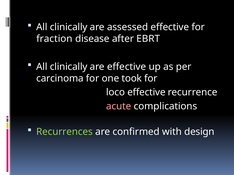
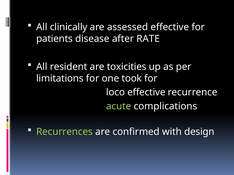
fraction: fraction -> patients (55, 39)
EBRT: EBRT -> RATE (148, 39)
clinically: clinically -> resident (69, 67)
are effective: effective -> toxicities (127, 67)
carcinoma: carcinoma -> limitations (60, 79)
acute colour: pink -> light green (119, 106)
